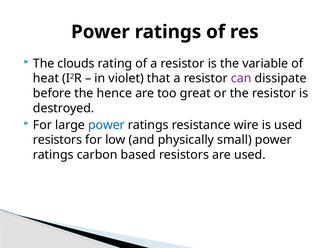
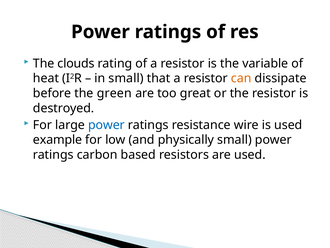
in violet: violet -> small (126, 78)
can colour: purple -> orange (241, 78)
hence: hence -> green (114, 93)
resistors: resistors -> example (58, 140)
